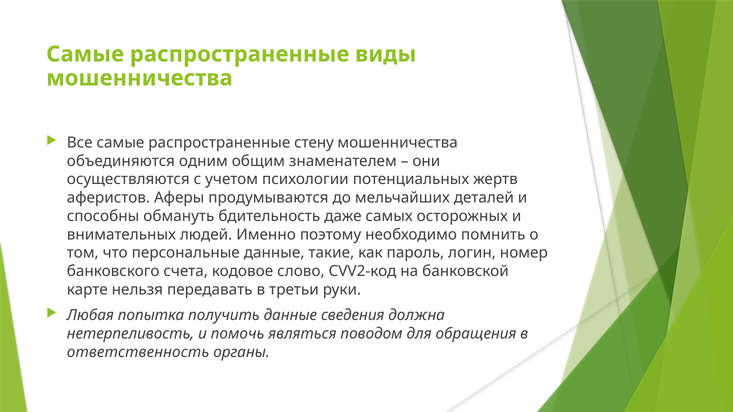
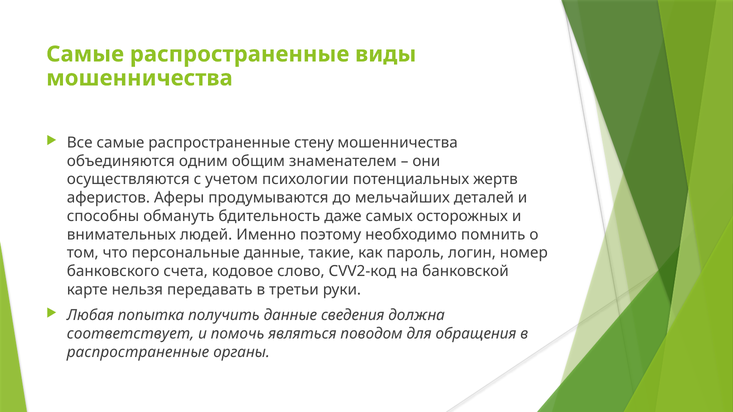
нетерпеливость: нетерпеливость -> соответствует (131, 334)
ответственность: ответственность -> распространенные (138, 352)
